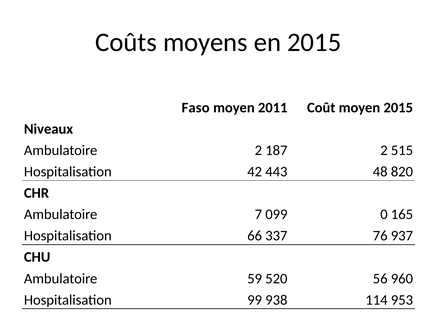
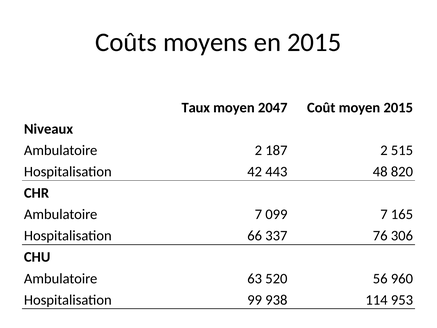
Faso: Faso -> Taux (196, 108)
2011: 2011 -> 2047 (273, 108)
099 0: 0 -> 7 (384, 214)
937: 937 -> 306 (402, 236)
59: 59 -> 63 (255, 278)
